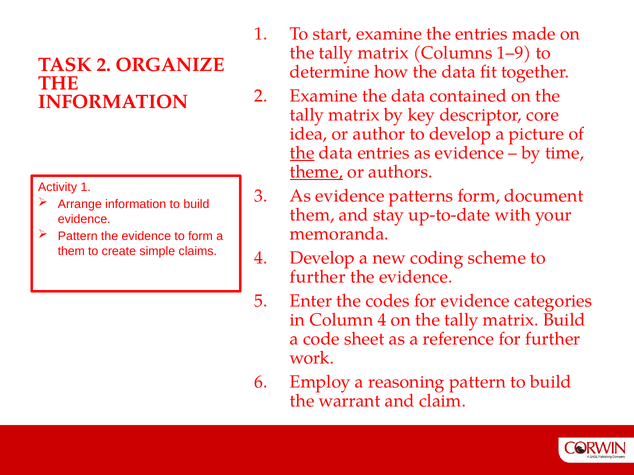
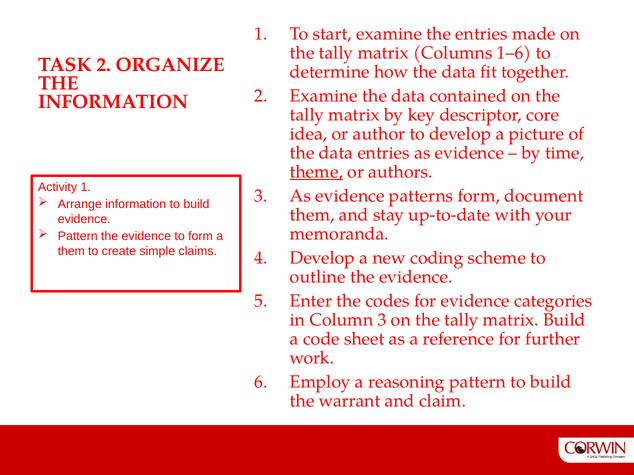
1–9: 1–9 -> 1–6 (514, 53)
the underline: present -> none (302, 153)
further: further -> outline (318, 277)
Column 4: 4 -> 3 (382, 320)
